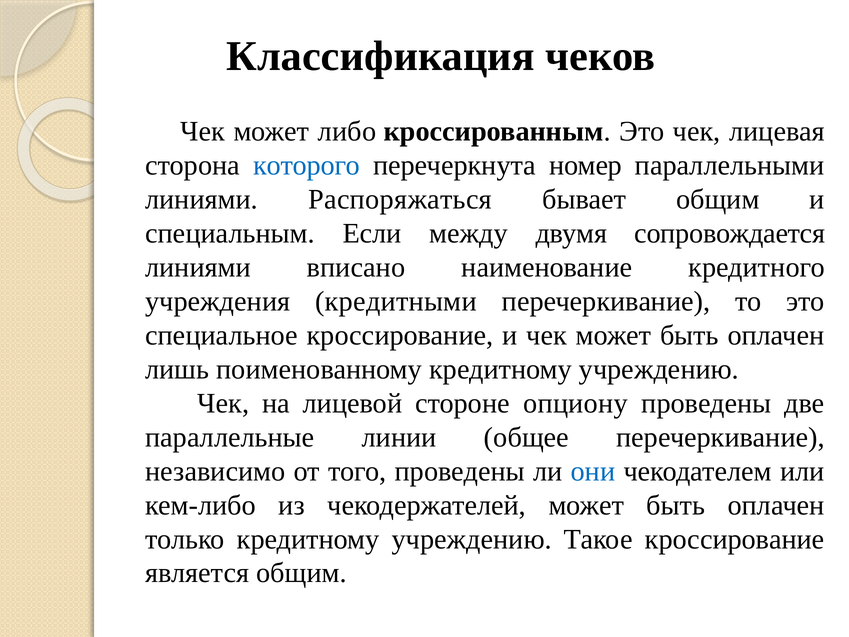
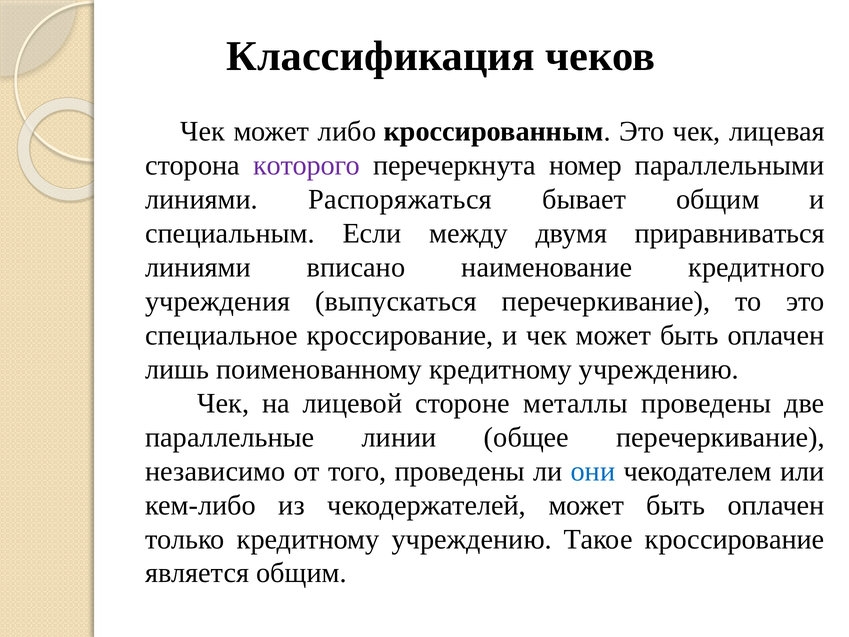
которого colour: blue -> purple (307, 165)
сопровождается: сопровождается -> приравниваться (730, 233)
кредитными: кредитными -> выпускаться (396, 301)
опциону: опциону -> металлы (576, 403)
